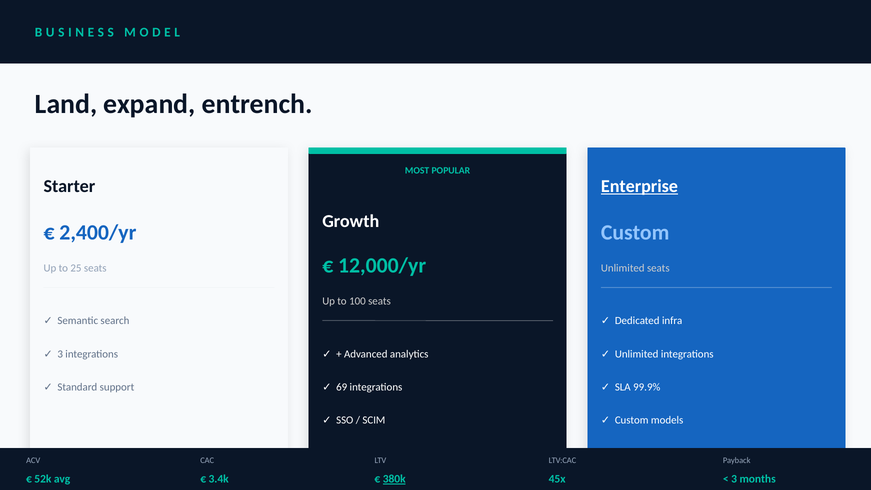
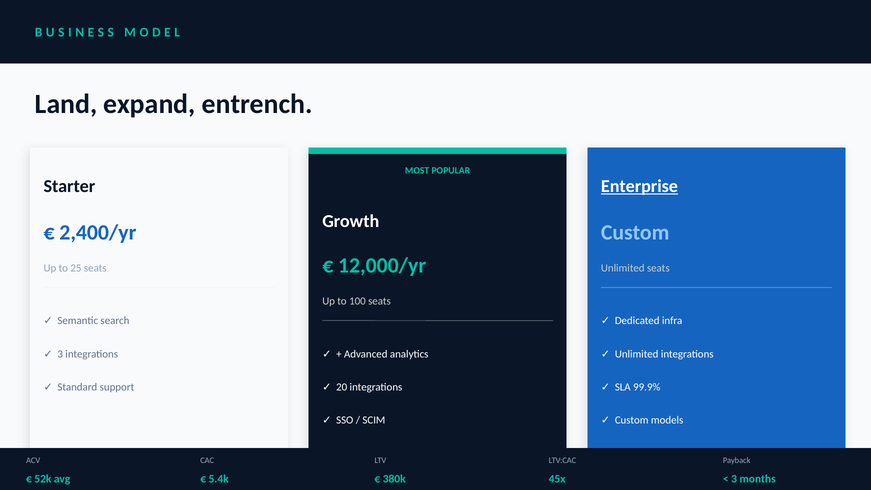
69: 69 -> 20 (342, 387)
3.4k: 3.4k -> 5.4k (219, 479)
380k underline: present -> none (394, 479)
